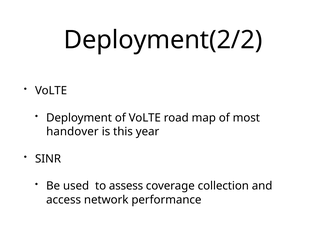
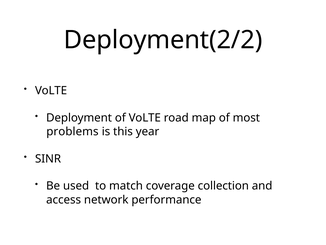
handover: handover -> problems (72, 131)
assess: assess -> match (126, 186)
